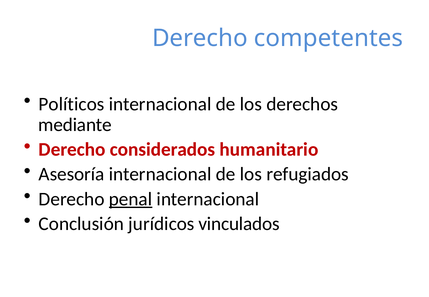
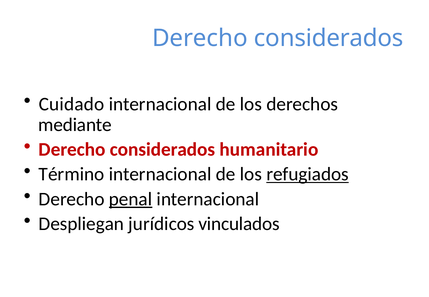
competentes: competentes -> considerados (329, 38)
Políticos: Políticos -> Cuidado (71, 104)
Asesoría: Asesoría -> Término (72, 174)
refugiados underline: none -> present (308, 174)
Conclusión: Conclusión -> Despliegan (81, 224)
